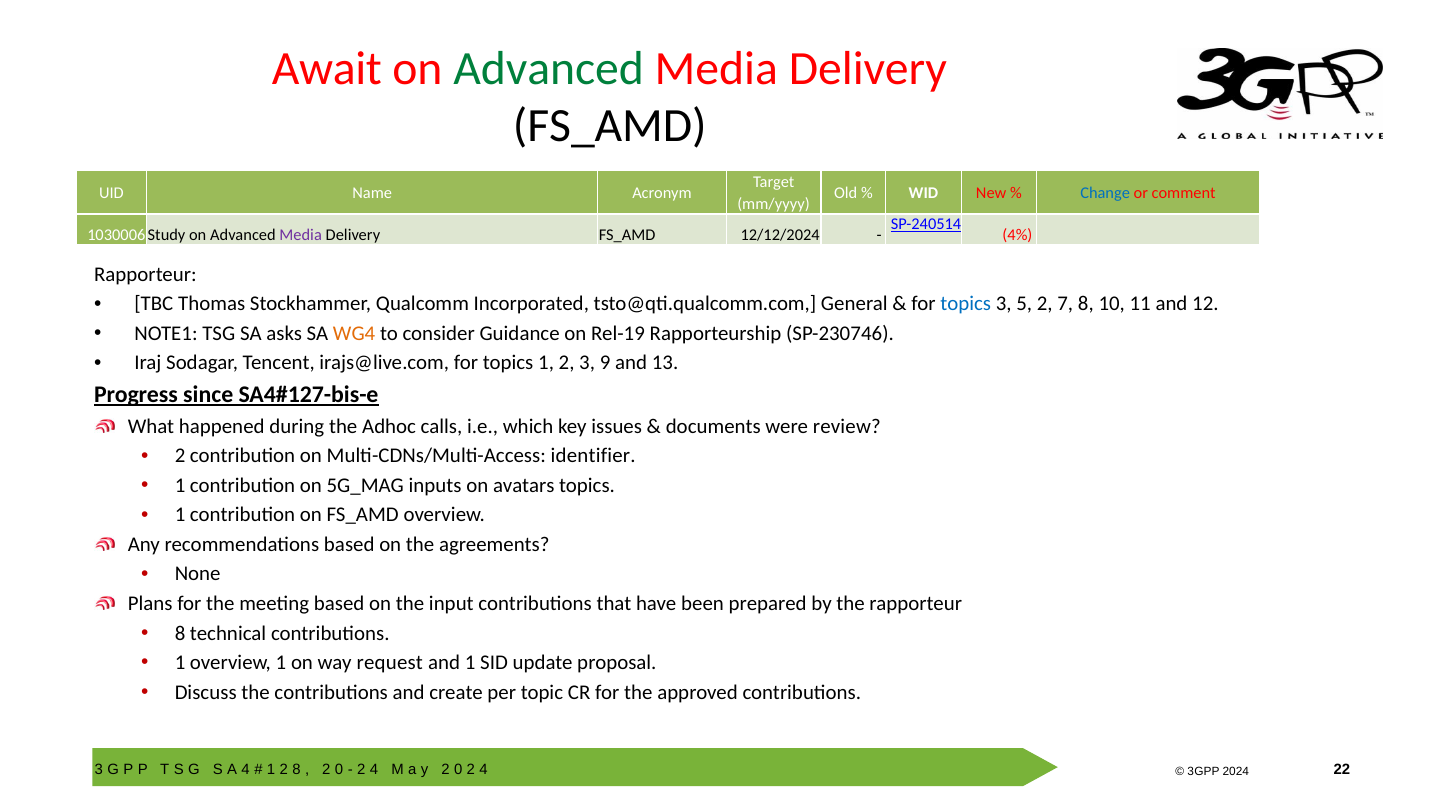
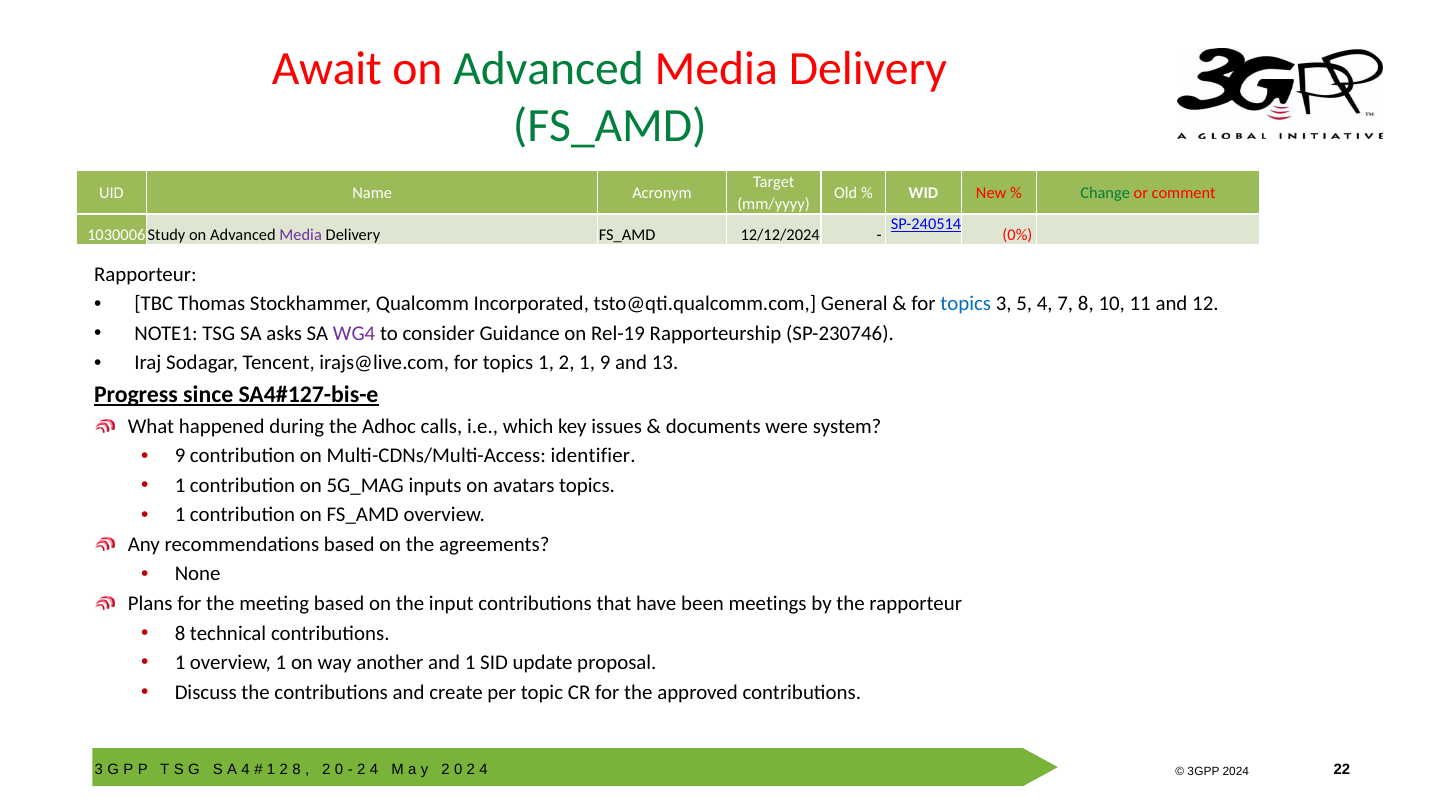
FS_AMD colour: black -> green (610, 126)
Change colour: blue -> green (1105, 193)
4%: 4% -> 0% (1017, 235)
5 2: 2 -> 4 (1045, 304)
WG4 colour: orange -> purple (354, 334)
2 3: 3 -> 1 (587, 363)
review: review -> system (847, 426)
2: 2 -> 9 (180, 456)
prepared: prepared -> meetings (768, 604)
request: request -> another (390, 663)
